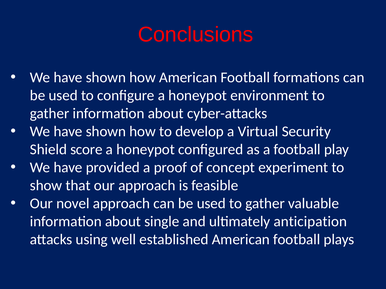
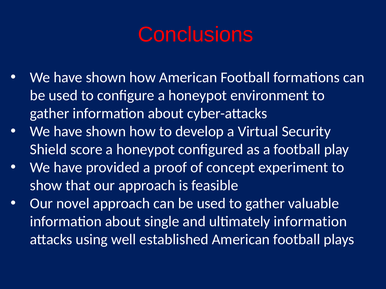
ultimately anticipation: anticipation -> information (310, 222)
